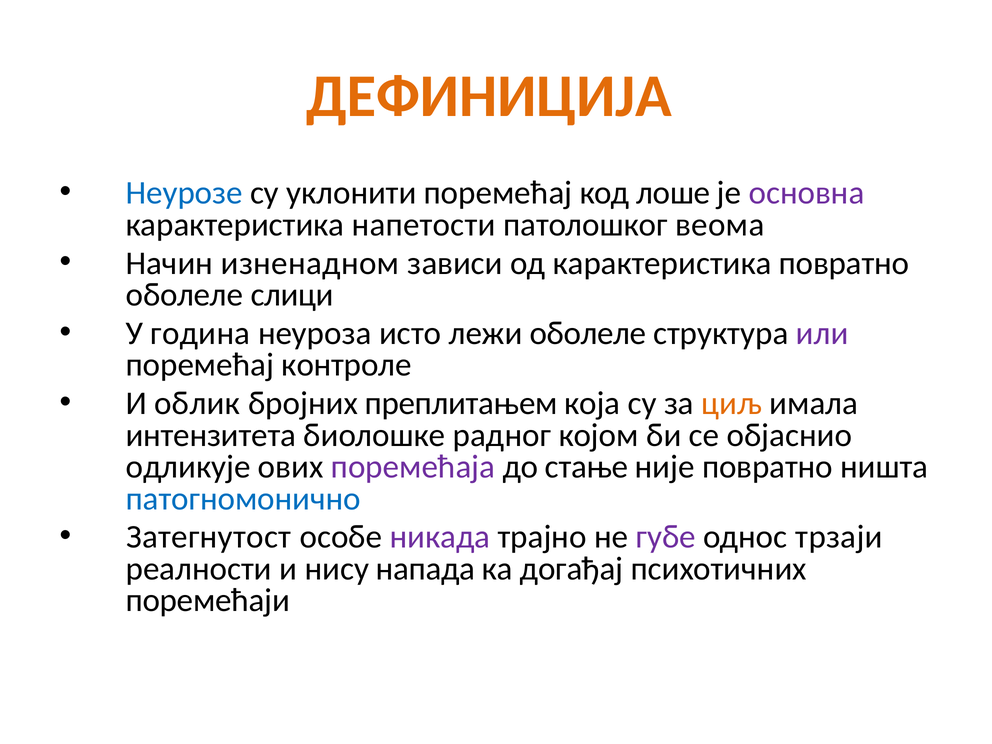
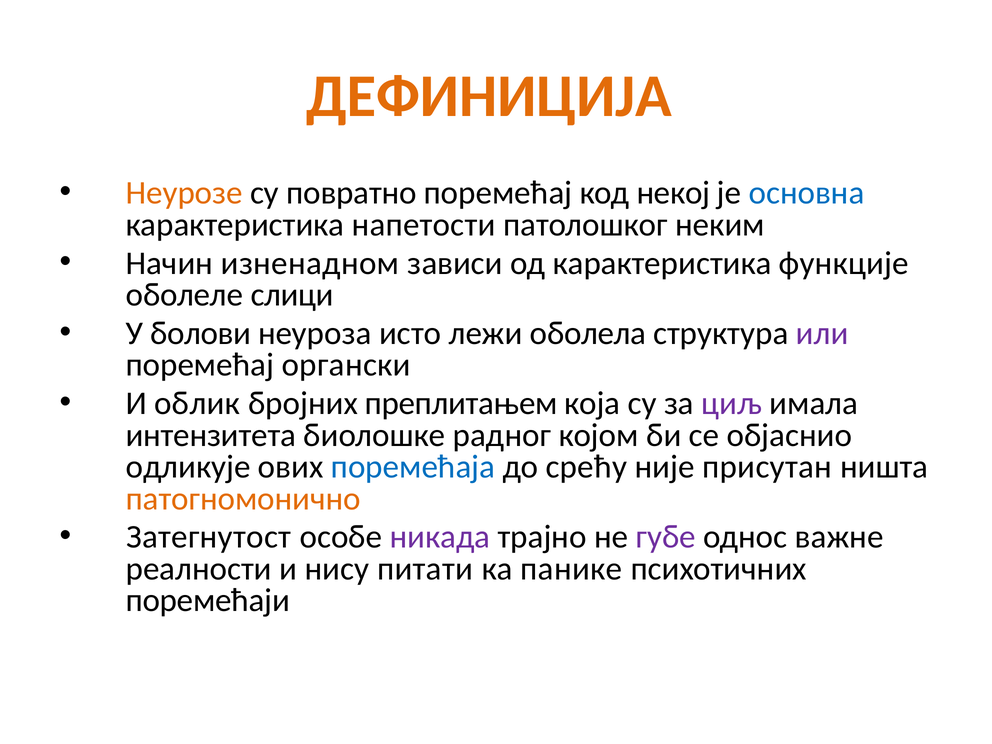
Неурозе colour: blue -> orange (184, 193)
уклонити: уклонити -> повратно (351, 193)
лоше: лоше -> некој (673, 193)
основна colour: purple -> blue (807, 193)
веома: веома -> неким (720, 225)
карактеристика повратно: повратно -> функције (844, 263)
година: година -> болови (201, 333)
лежи оболеле: оболеле -> оболела (588, 333)
контроле: контроле -> органски (346, 365)
циљ colour: orange -> purple (732, 403)
поремећаја colour: purple -> blue (413, 467)
стање: стање -> срећу (586, 467)
није повратно: повратно -> присутан (767, 467)
патогномонично colour: blue -> orange (243, 499)
трзаји: трзаји -> важне (839, 537)
напада: напада -> питати (425, 569)
догађај: догађај -> панике (571, 569)
